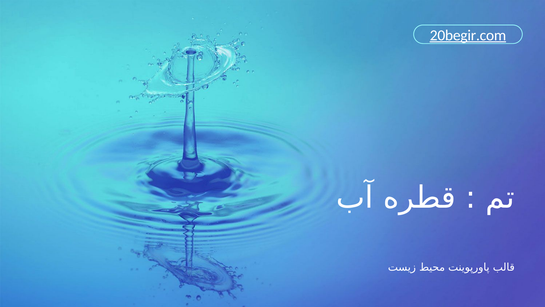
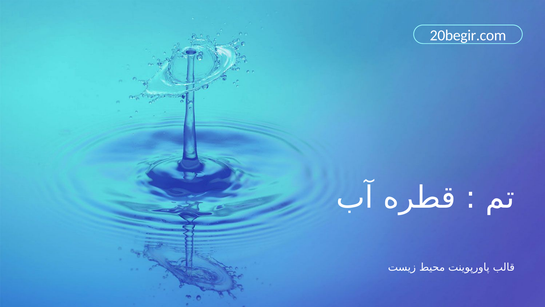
20begir.com underline: present -> none (468, 35)
